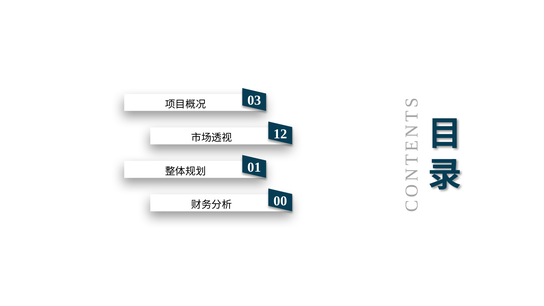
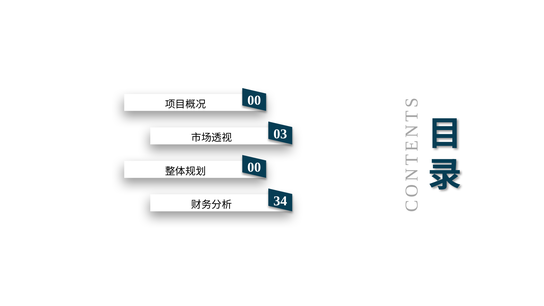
03: 03 -> 00 (254, 100)
12: 12 -> 03 (280, 134)
01: 01 -> 00 (254, 167)
00: 00 -> 34 (280, 201)
